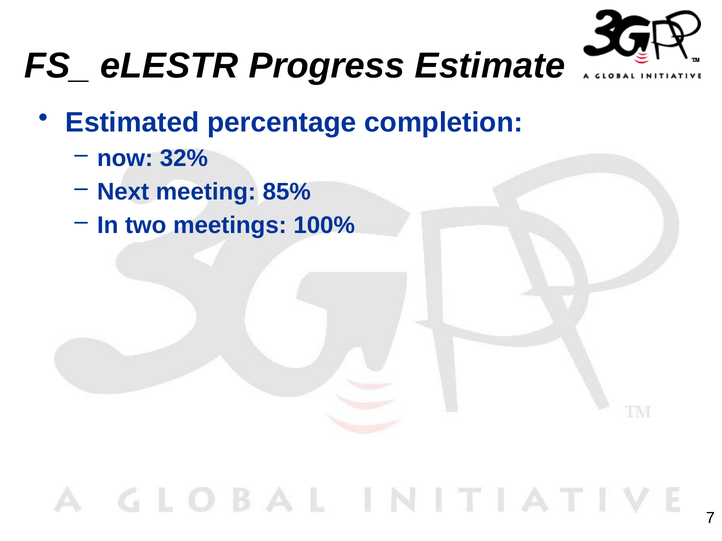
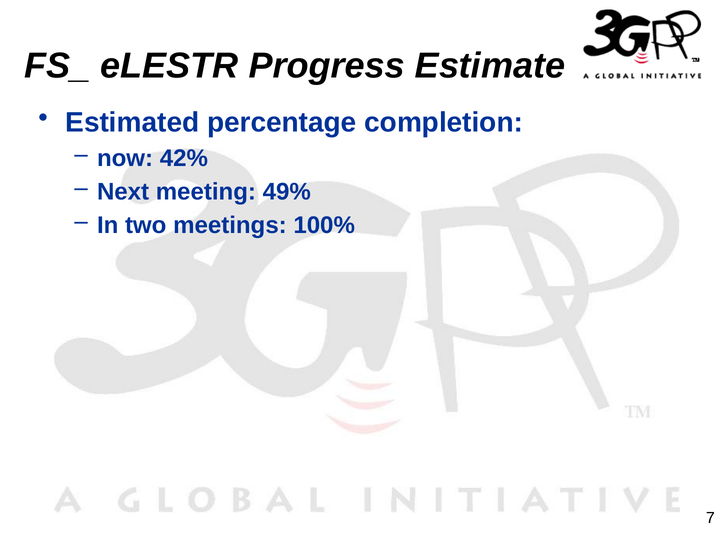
32%: 32% -> 42% (184, 158)
85%: 85% -> 49% (287, 192)
